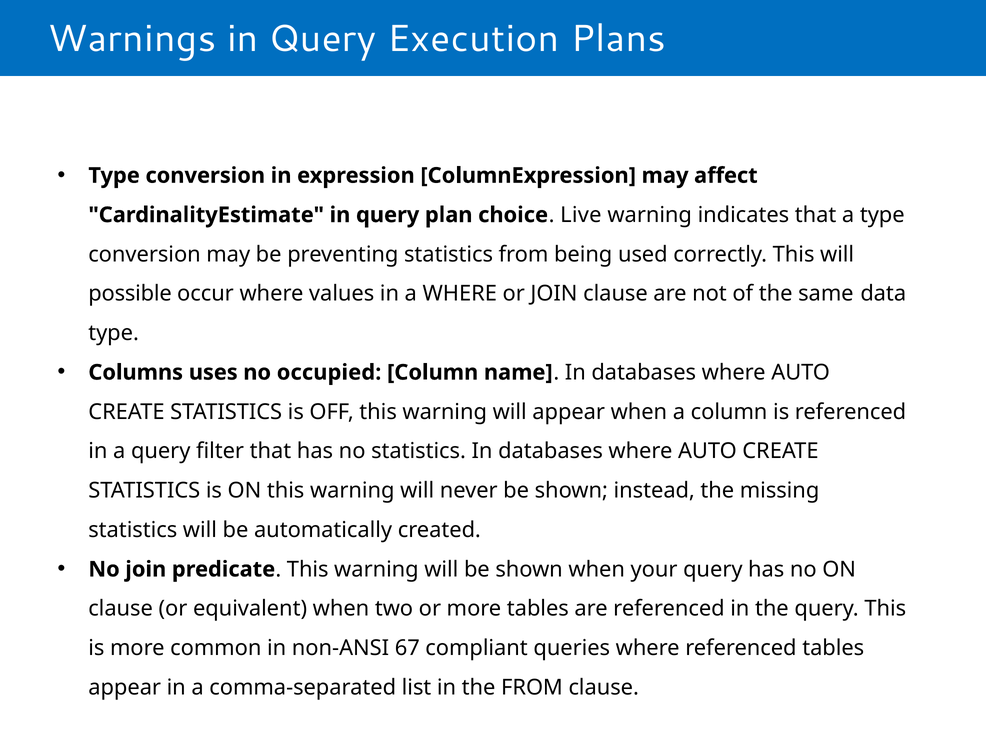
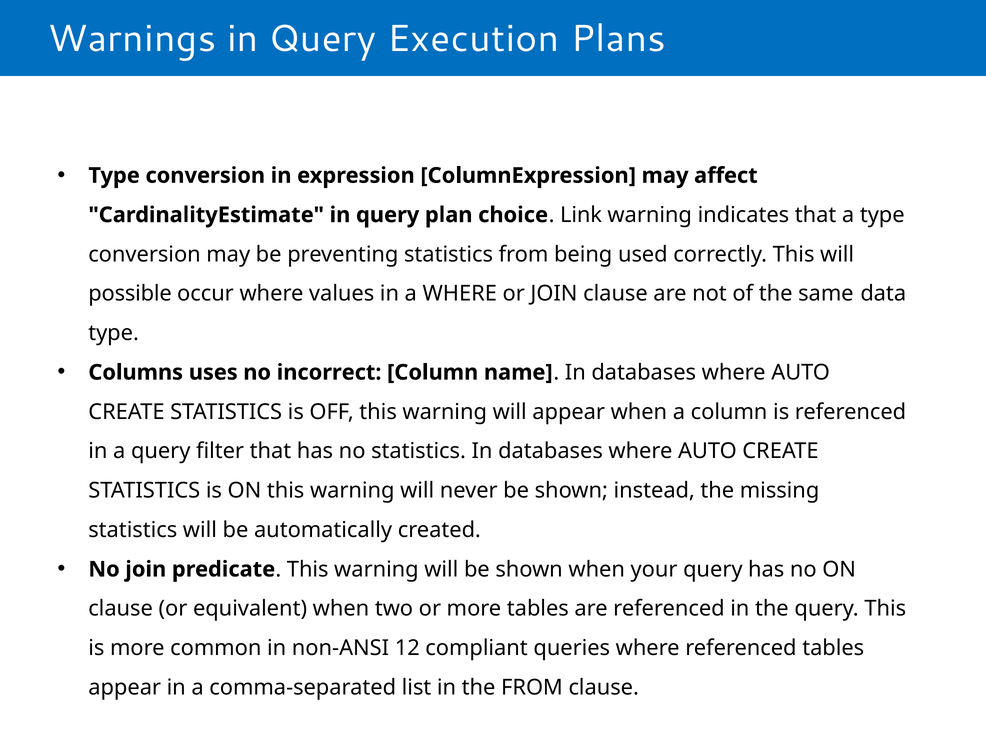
Live: Live -> Link (581, 215)
occupied: occupied -> incorrect (329, 373)
67: 67 -> 12 (407, 649)
